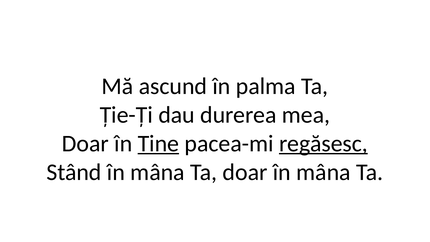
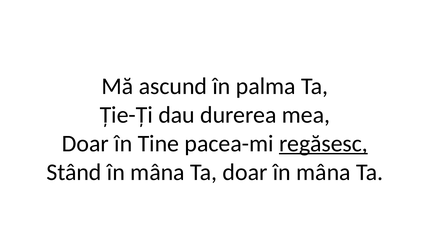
Tine underline: present -> none (158, 143)
